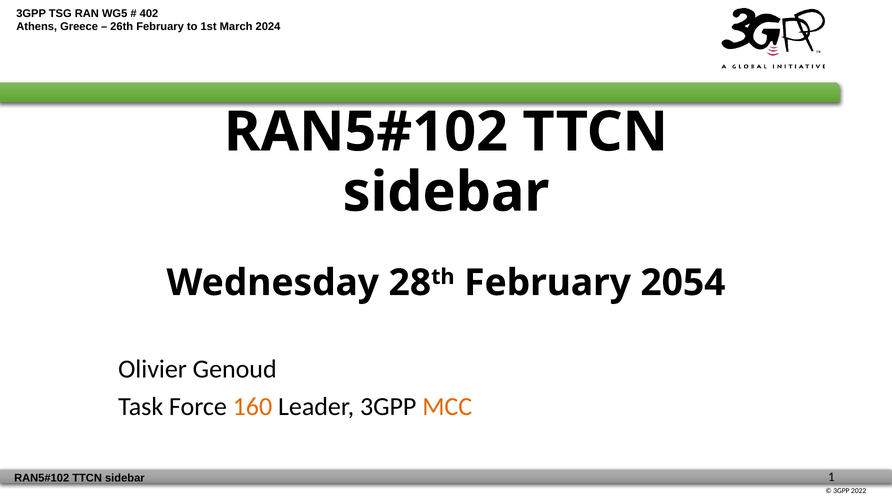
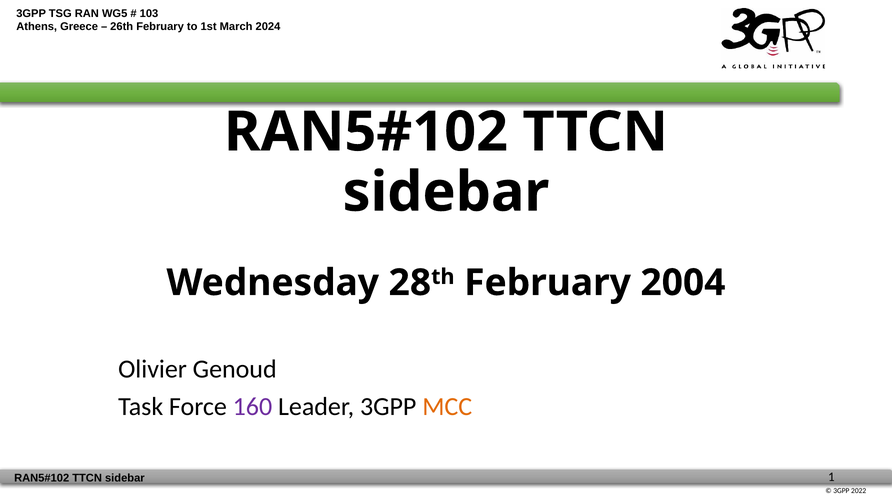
402: 402 -> 103 (149, 13)
2054: 2054 -> 2004 (683, 283)
160 colour: orange -> purple (252, 406)
